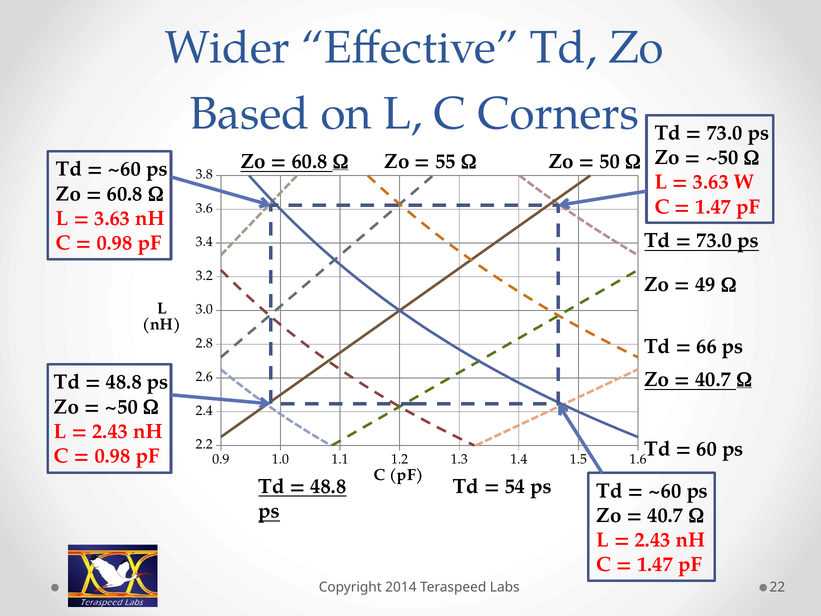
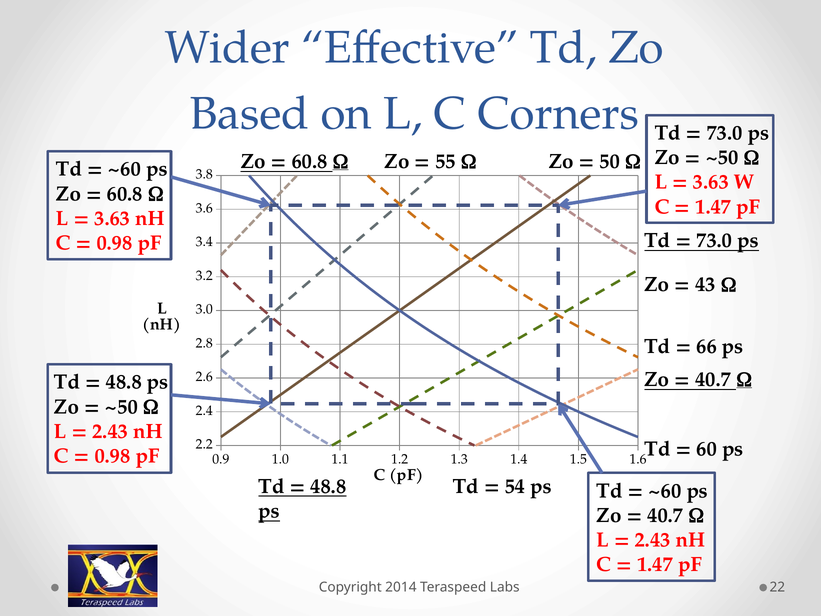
49: 49 -> 43 (705, 285)
